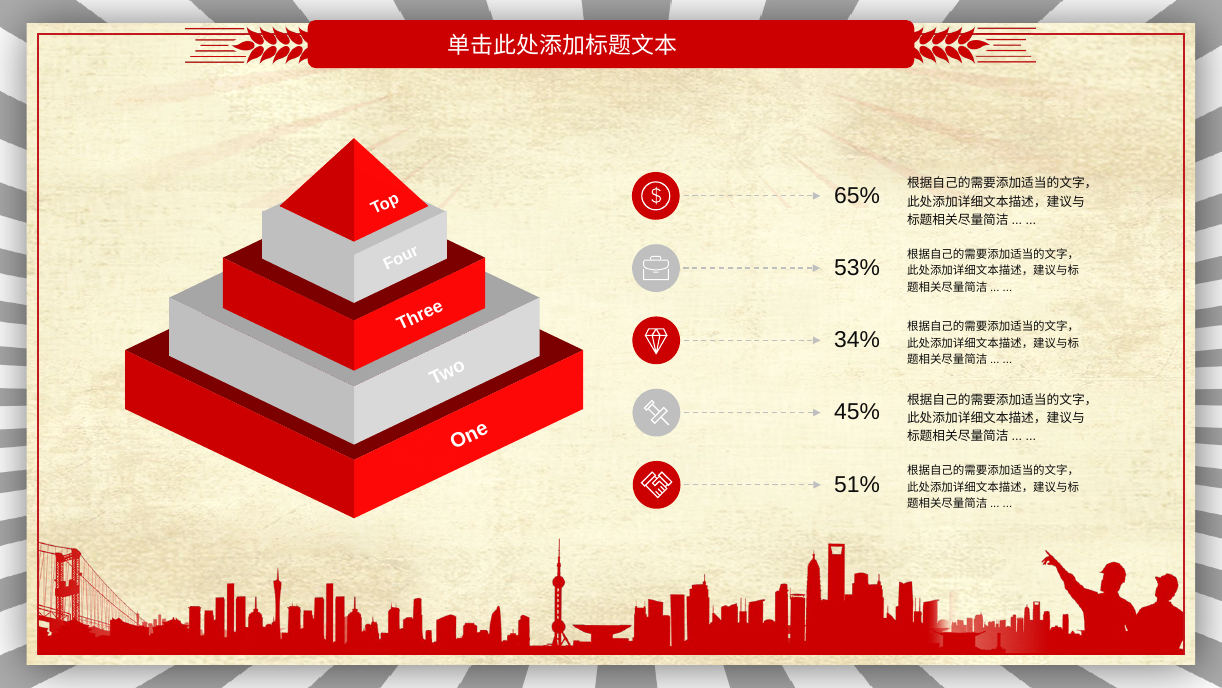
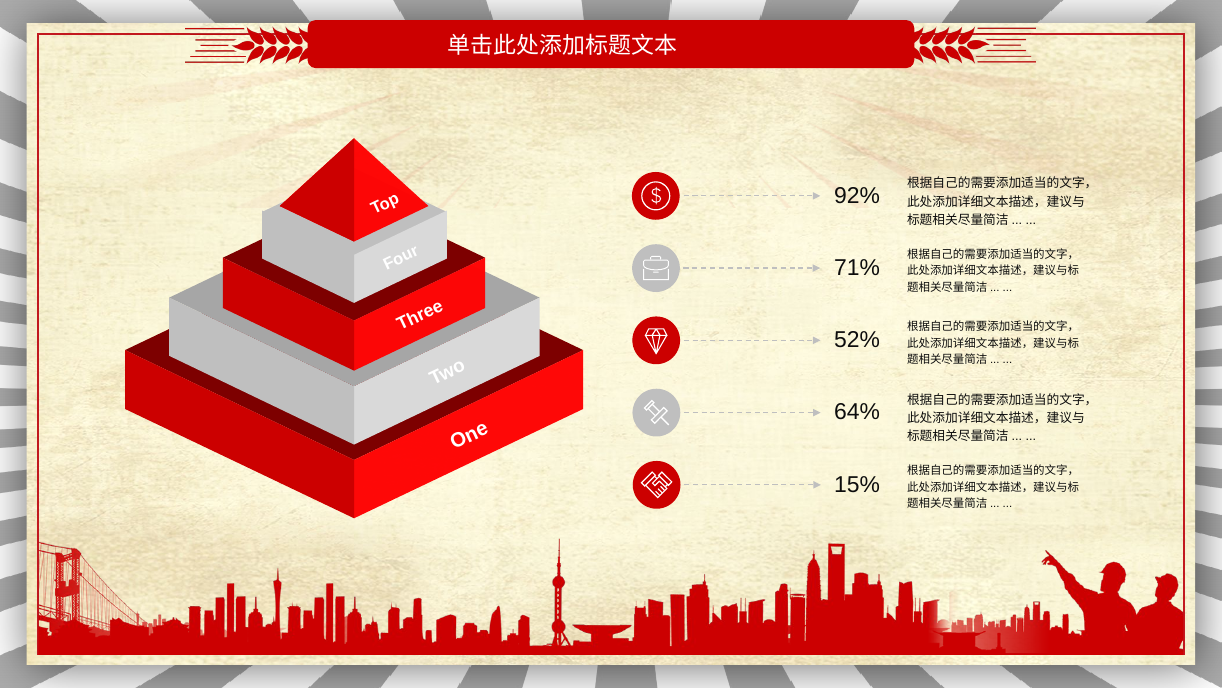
65%: 65% -> 92% (857, 196)
53%: 53% -> 71% (857, 268)
34%: 34% -> 52% (857, 340)
45%: 45% -> 64% (857, 412)
51%: 51% -> 15% (857, 484)
